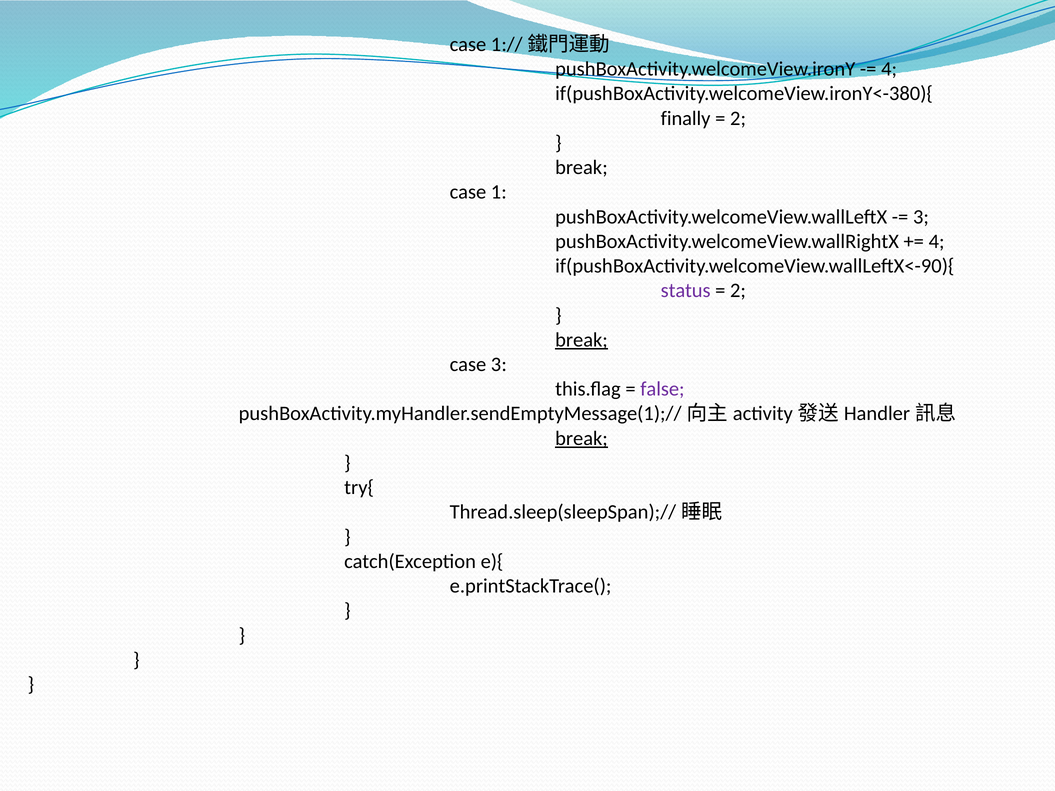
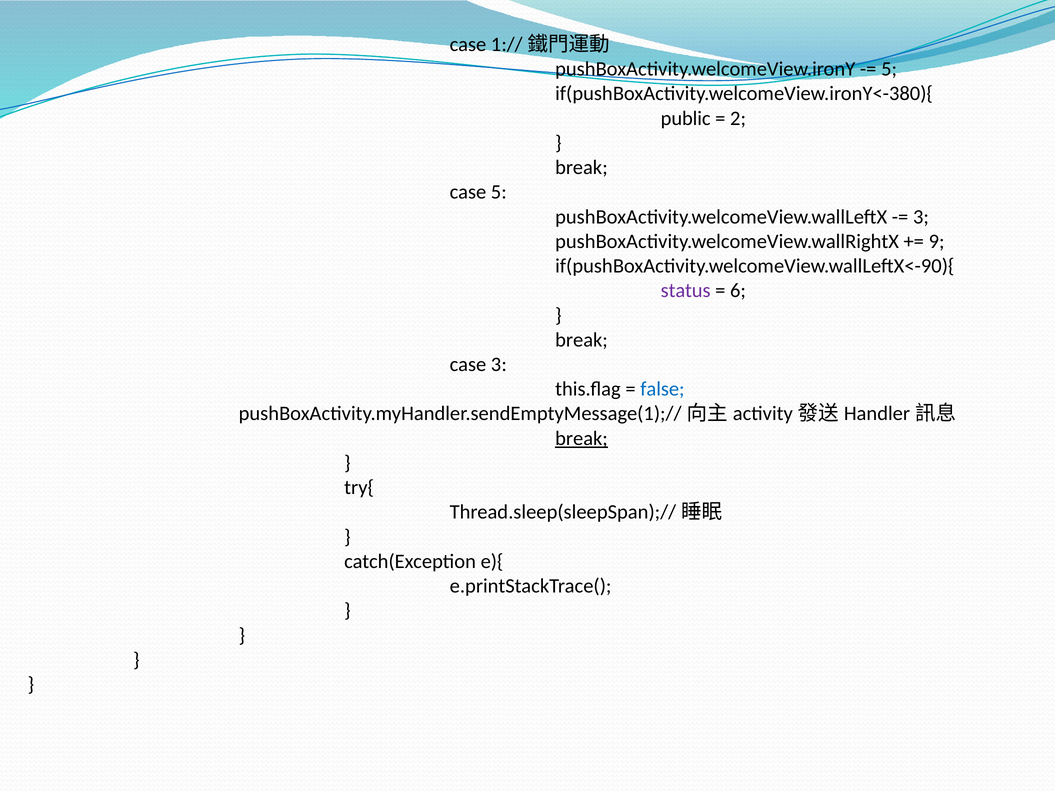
4: 4 -> 5 (889, 69)
finally: finally -> public (686, 118)
case 1: 1 -> 5 (499, 192)
4: 4 -> 9 (937, 241)
2: 2 -> 6 (738, 291)
break underline: present -> none (582, 340)
false colour: purple -> blue (662, 389)
